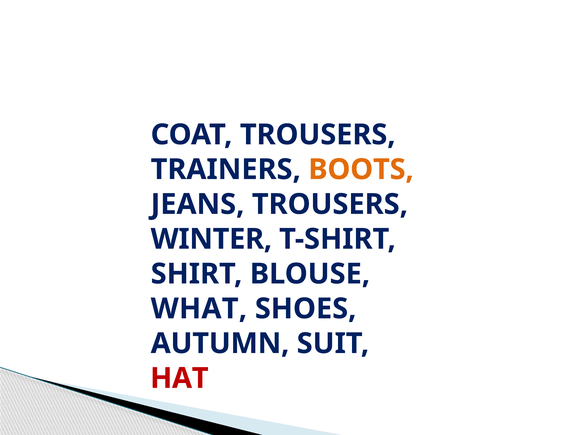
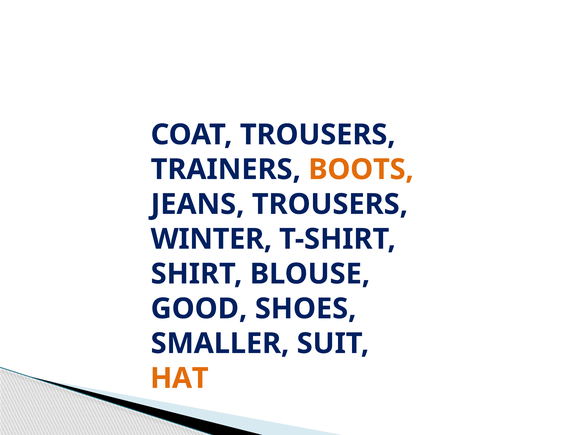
WHAT: WHAT -> GOOD (199, 309)
AUTUMN: AUTUMN -> SMALLER (220, 343)
HAT colour: red -> orange (179, 378)
